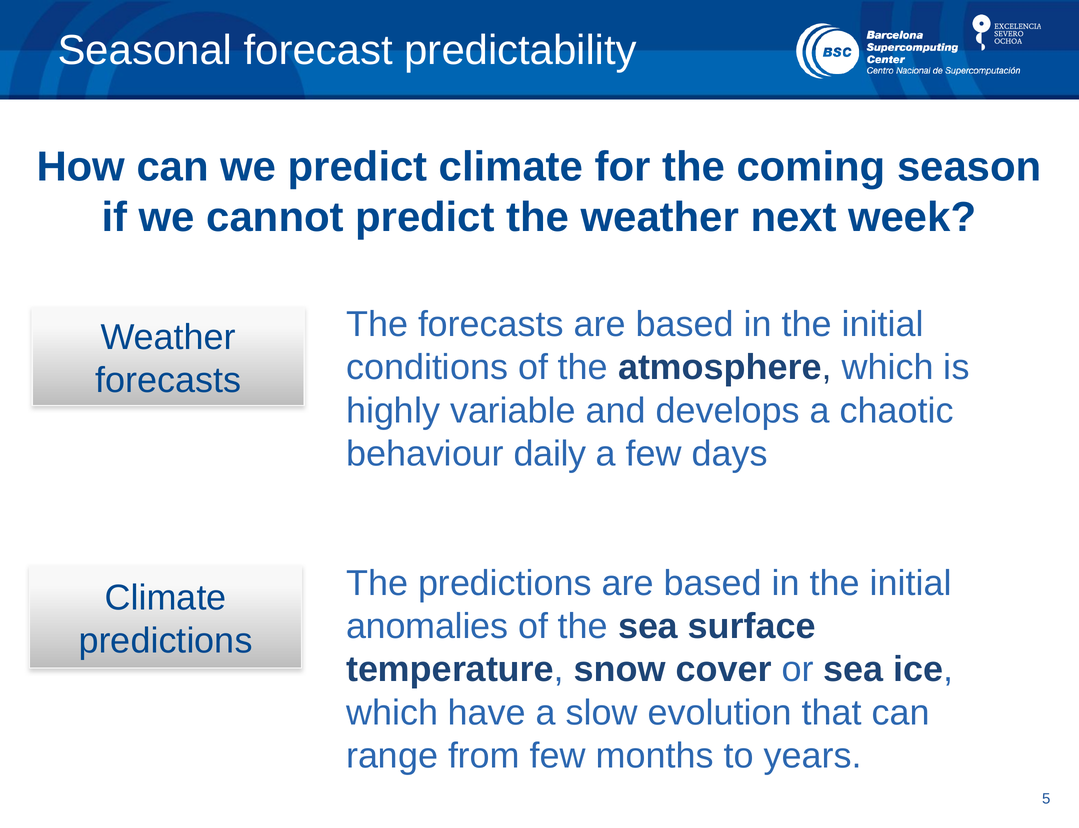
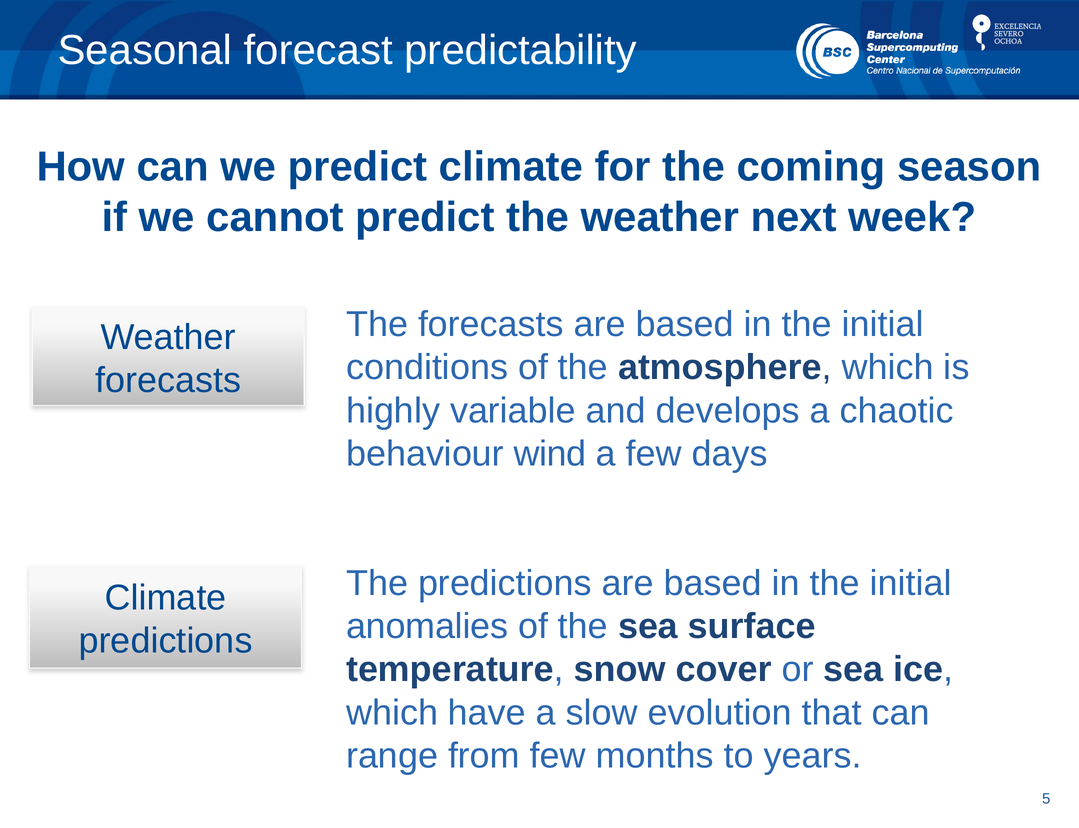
daily: daily -> wind (550, 454)
